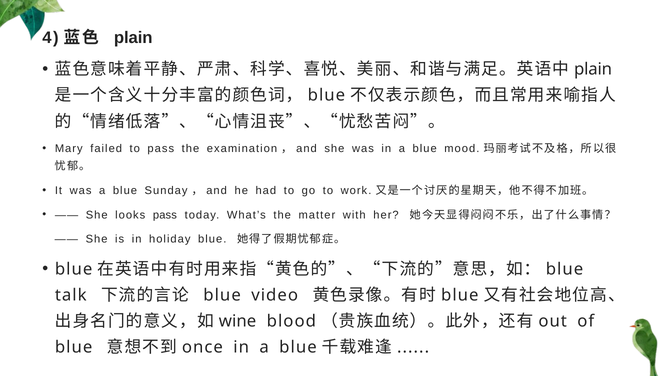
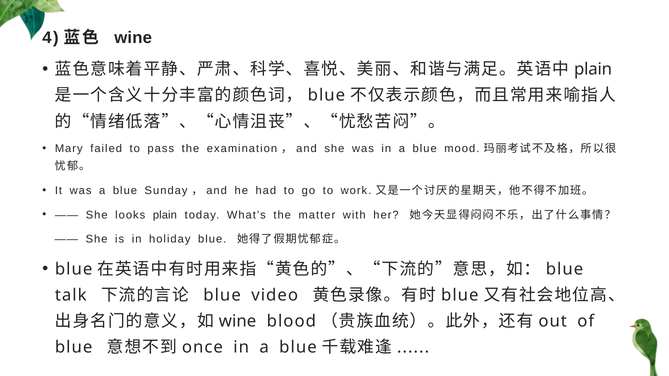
plain: plain -> wine (133, 38)
looks pass: pass -> plain (165, 215)
